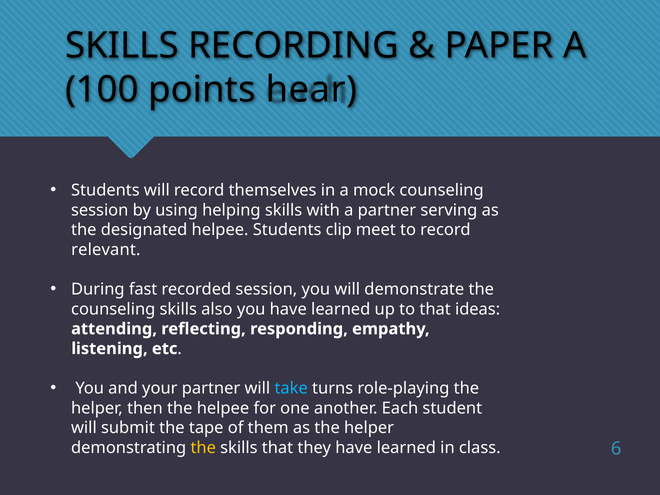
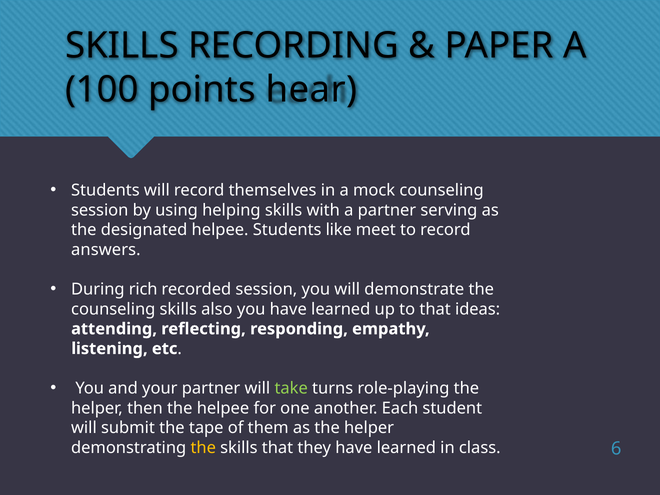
clip: clip -> like (339, 230)
relevant: relevant -> answers (106, 250)
fast: fast -> rich (143, 289)
take colour: light blue -> light green (291, 388)
